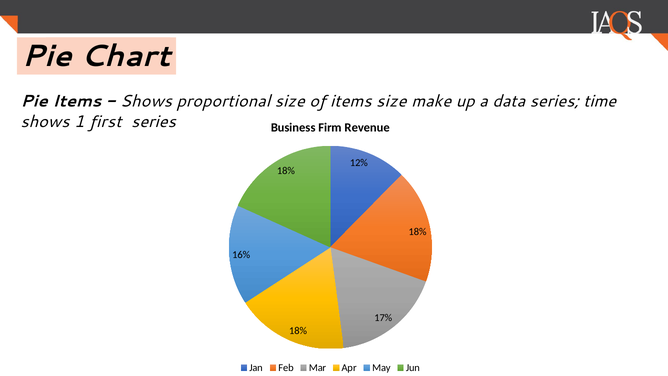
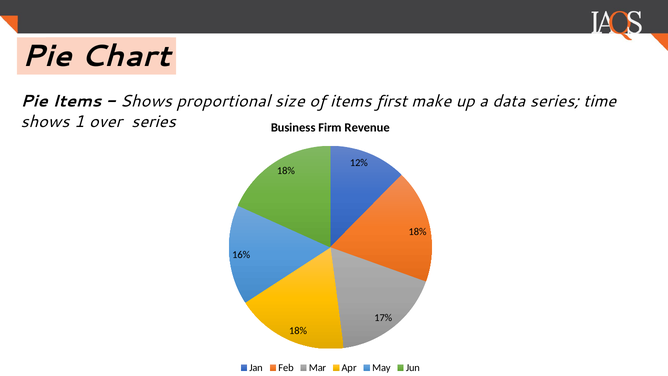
items size: size -> first (392, 101)
first: first -> over (106, 122)
